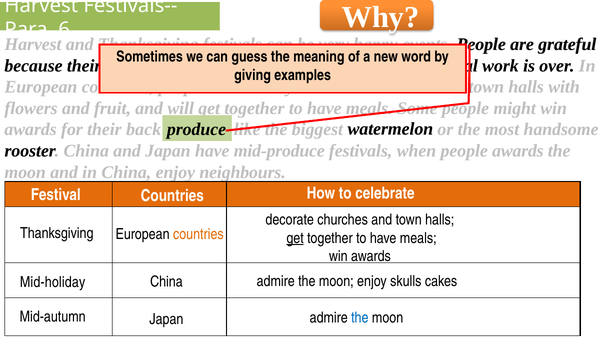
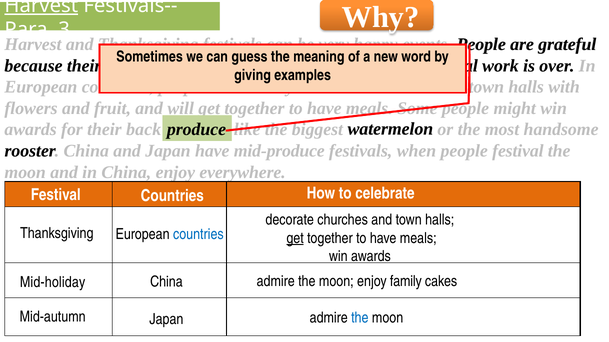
Harvest underline: none -> present (41, 5)
6: 6 -> 3 (64, 30)
people awards: awards -> festival (518, 151)
neighbours: neighbours -> everywhere (243, 172)
countries colour: orange -> blue (198, 235)
skulls: skulls -> family (406, 282)
